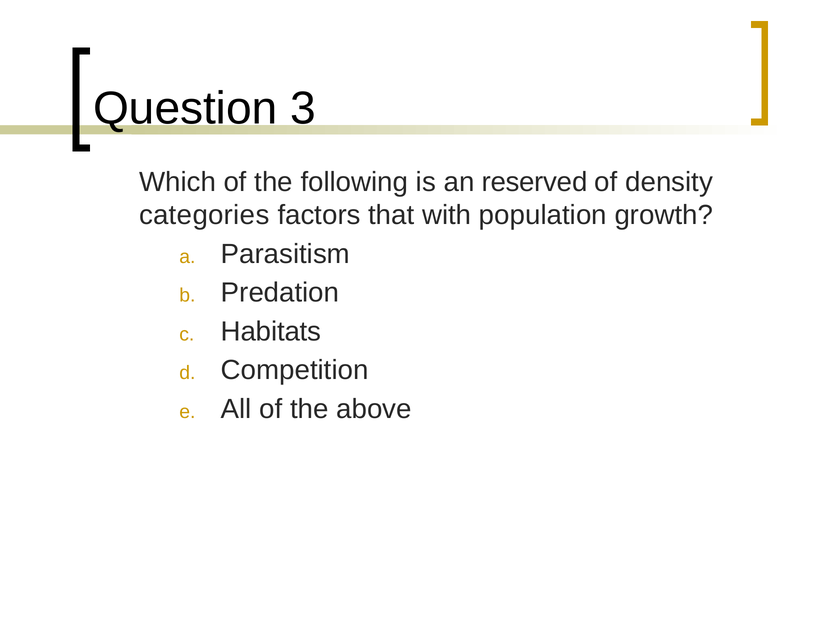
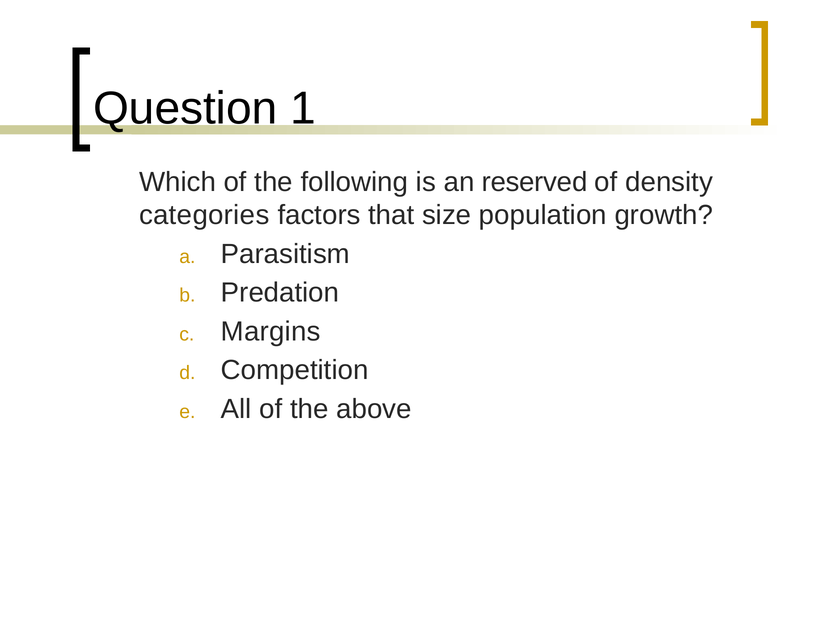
3: 3 -> 1 (303, 109)
with: with -> size (447, 215)
Habitats: Habitats -> Margins (271, 332)
